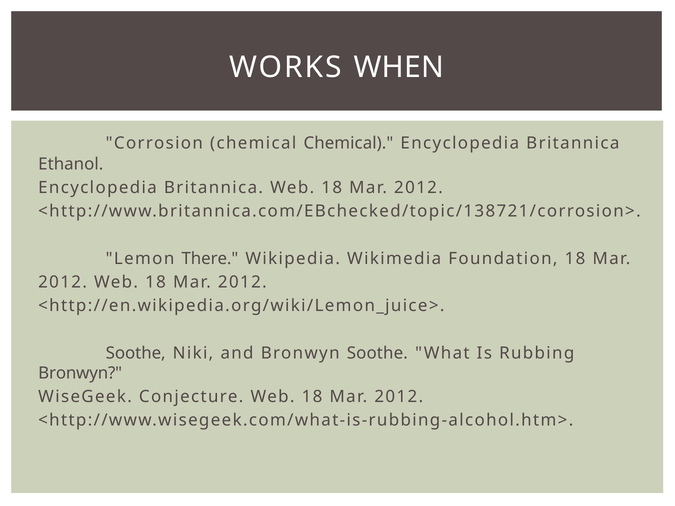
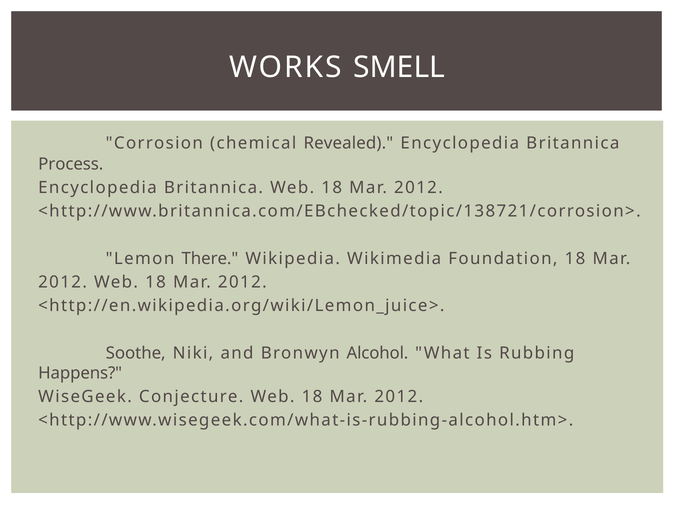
WHEN: WHEN -> SMELL (399, 67)
chemical Chemical: Chemical -> Revealed (348, 143)
Ethanol: Ethanol -> Process (71, 164)
Bronwyn Soothe: Soothe -> Alcohol (377, 353)
Bronwyn: Bronwyn -> Happens (80, 373)
